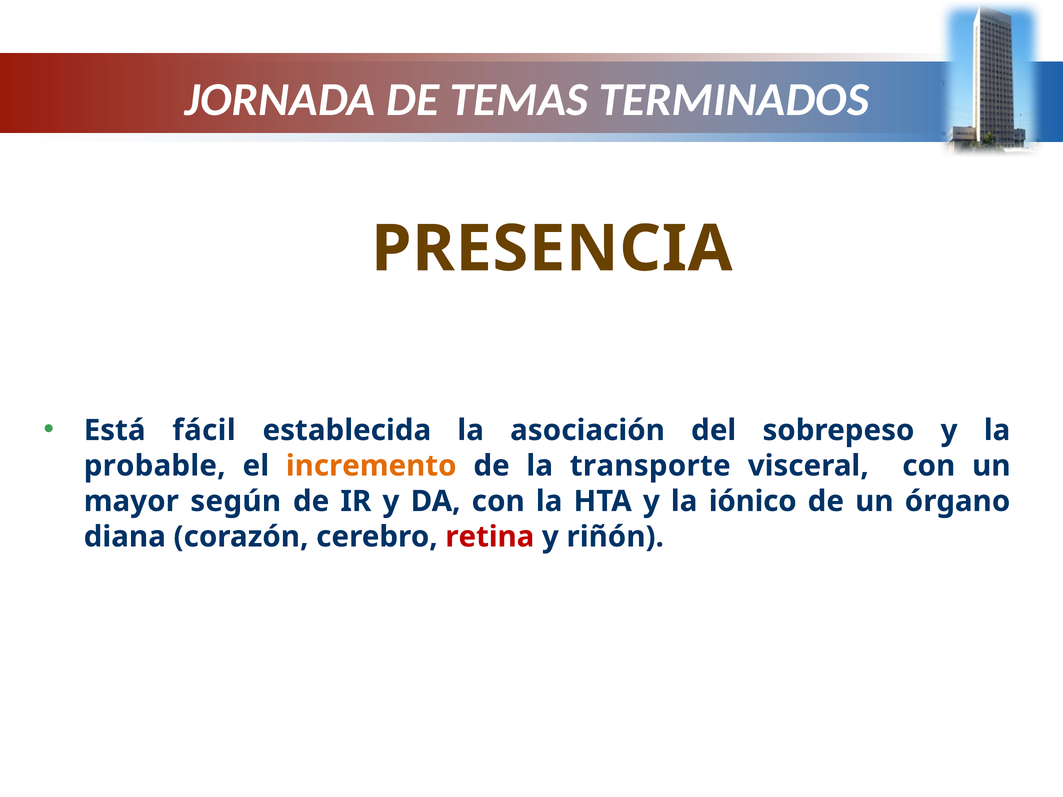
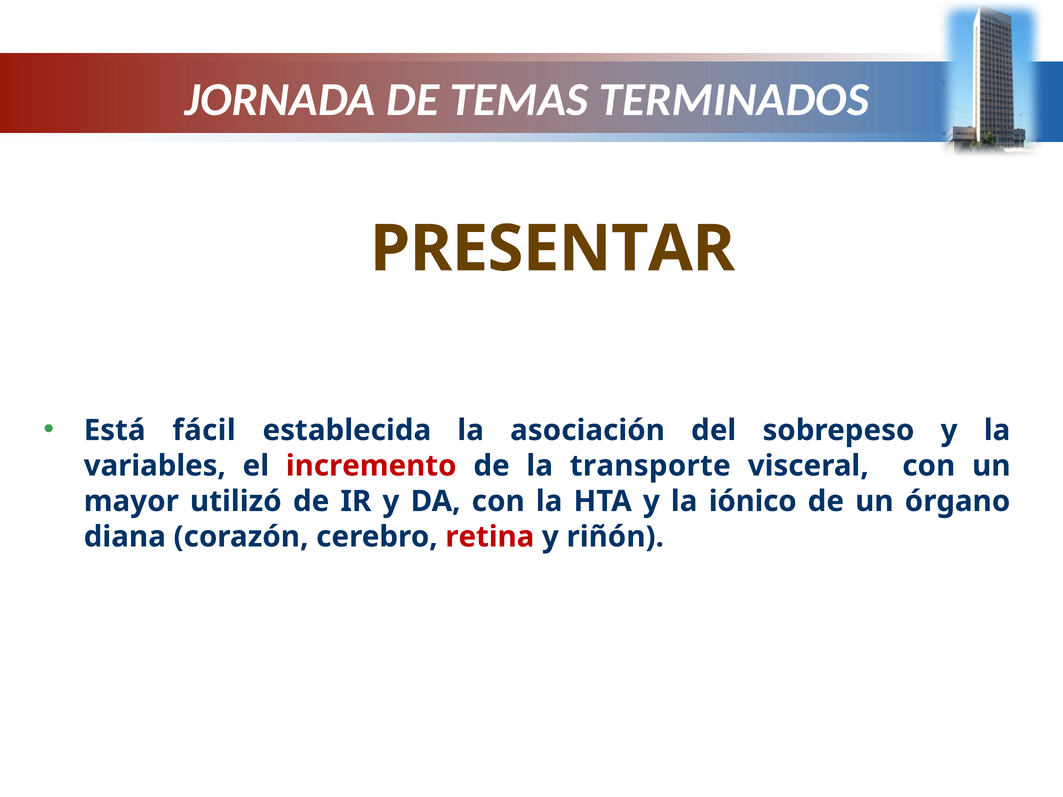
PRESENCIA: PRESENCIA -> PRESENTAR (552, 249)
probable: probable -> variables (155, 466)
incremento colour: orange -> red (371, 466)
según: según -> utilizó (236, 501)
